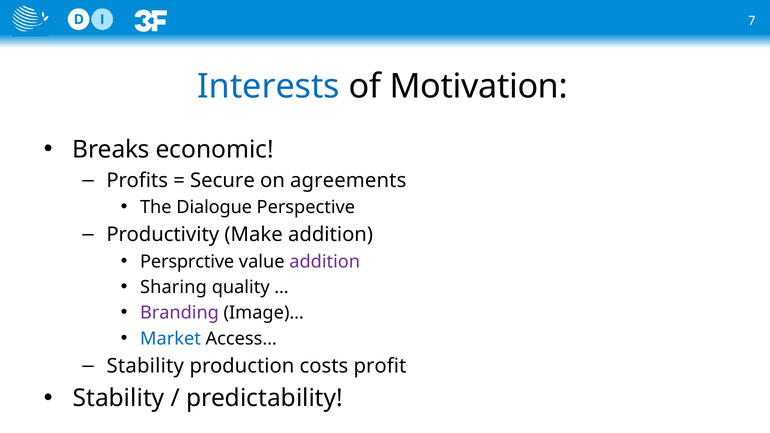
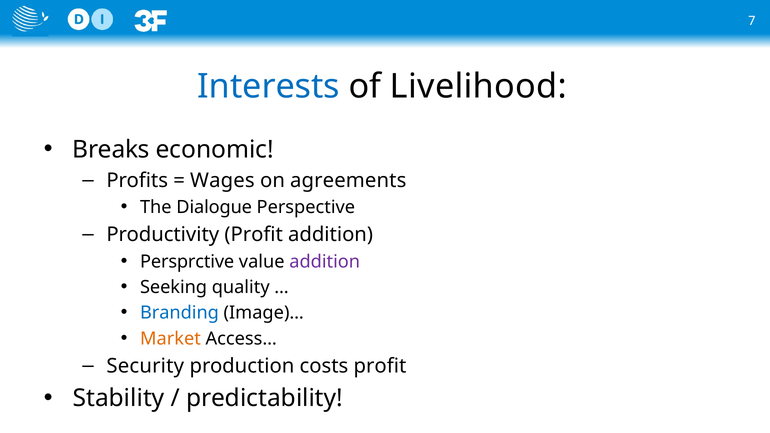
Motivation: Motivation -> Livelihood (478, 87)
Secure: Secure -> Wages (222, 180)
Productivity Make: Make -> Profit (254, 235)
Sharing: Sharing -> Seeking (174, 287)
Branding colour: purple -> blue (179, 313)
Market colour: blue -> orange (170, 339)
Stability: Stability -> Security (145, 366)
